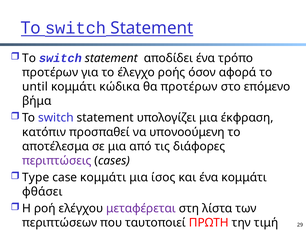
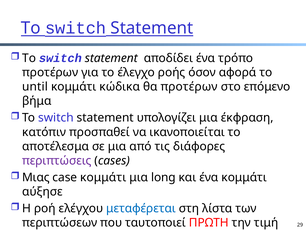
υπονοούμενη: υπονοούμενη -> ικανοποιείται (187, 132)
Type: Type -> Μιας (36, 177)
ίσος: ίσος -> long (163, 177)
φθάσει: φθάσει -> αύξησε (42, 191)
μεταφέρεται colour: purple -> blue (141, 208)
